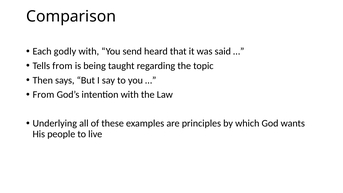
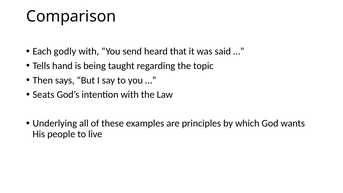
Tells from: from -> hand (62, 66)
From: From -> Seats (43, 95)
